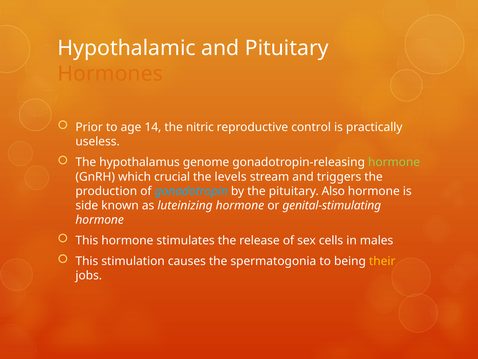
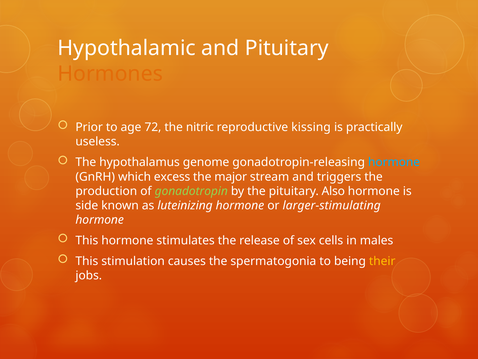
14: 14 -> 72 (153, 127)
control: control -> kissing (311, 127)
hormone colour: light green -> light blue (394, 162)
crucial: crucial -> excess (172, 176)
levels: levels -> major (231, 176)
gonadotropin colour: light blue -> light green (191, 191)
genital-stimulating: genital-stimulating -> larger-stimulating (332, 205)
